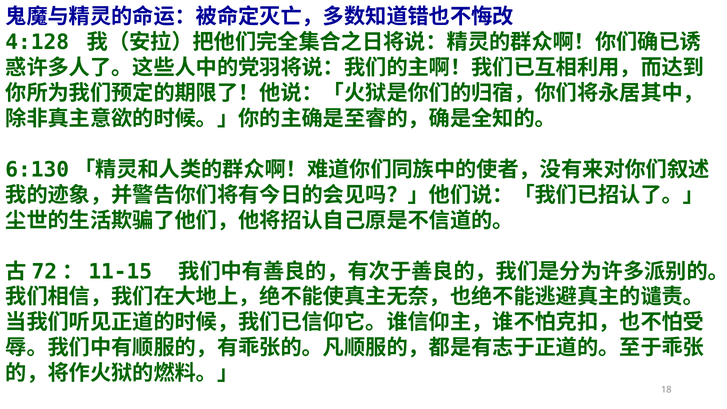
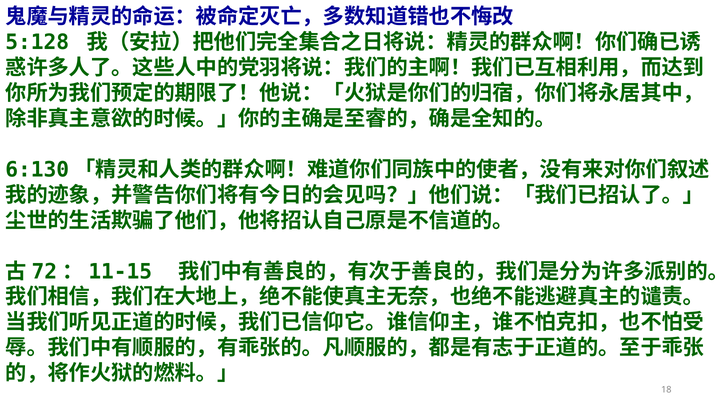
4:128: 4:128 -> 5:128 (37, 42)
